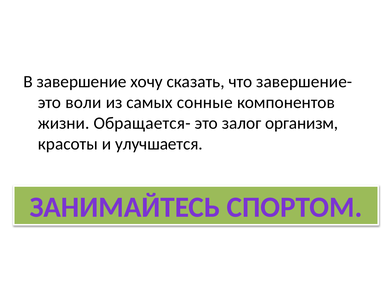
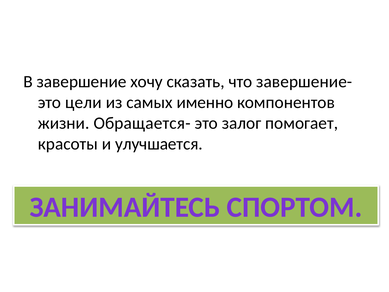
воли: воли -> цели (83, 102)
сонные: сонные -> именно (205, 102)
организм: организм -> помогает (302, 123)
